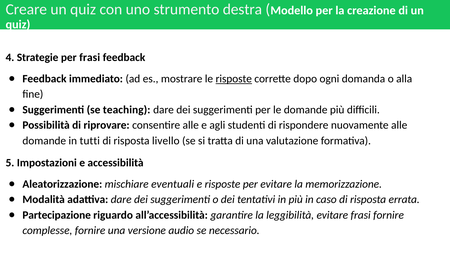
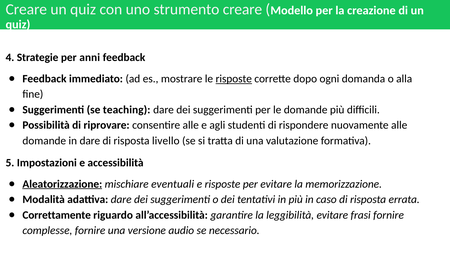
strumento destra: destra -> creare (242, 10)
per frasi: frasi -> anni (90, 58)
in tutti: tutti -> dare (90, 141)
Aleatorizzazione underline: none -> present (62, 184)
Partecipazione: Partecipazione -> Correttamente (57, 215)
